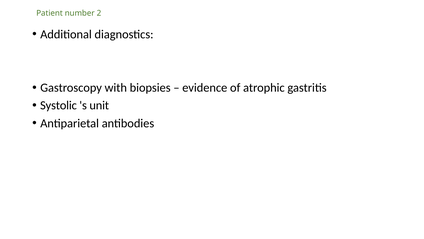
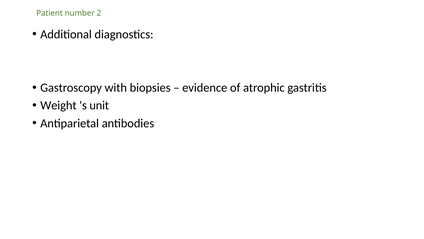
Systolic: Systolic -> Weight (58, 105)
